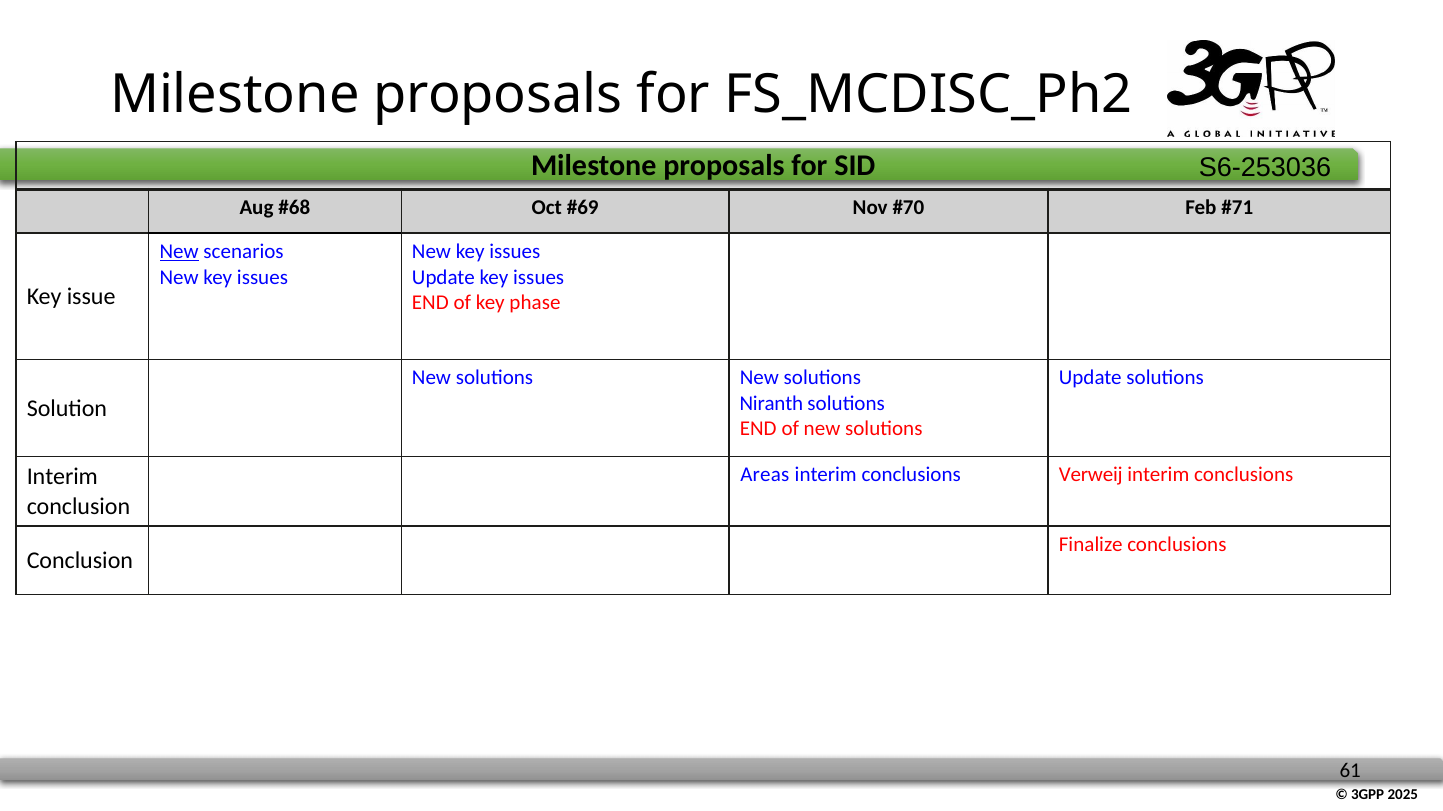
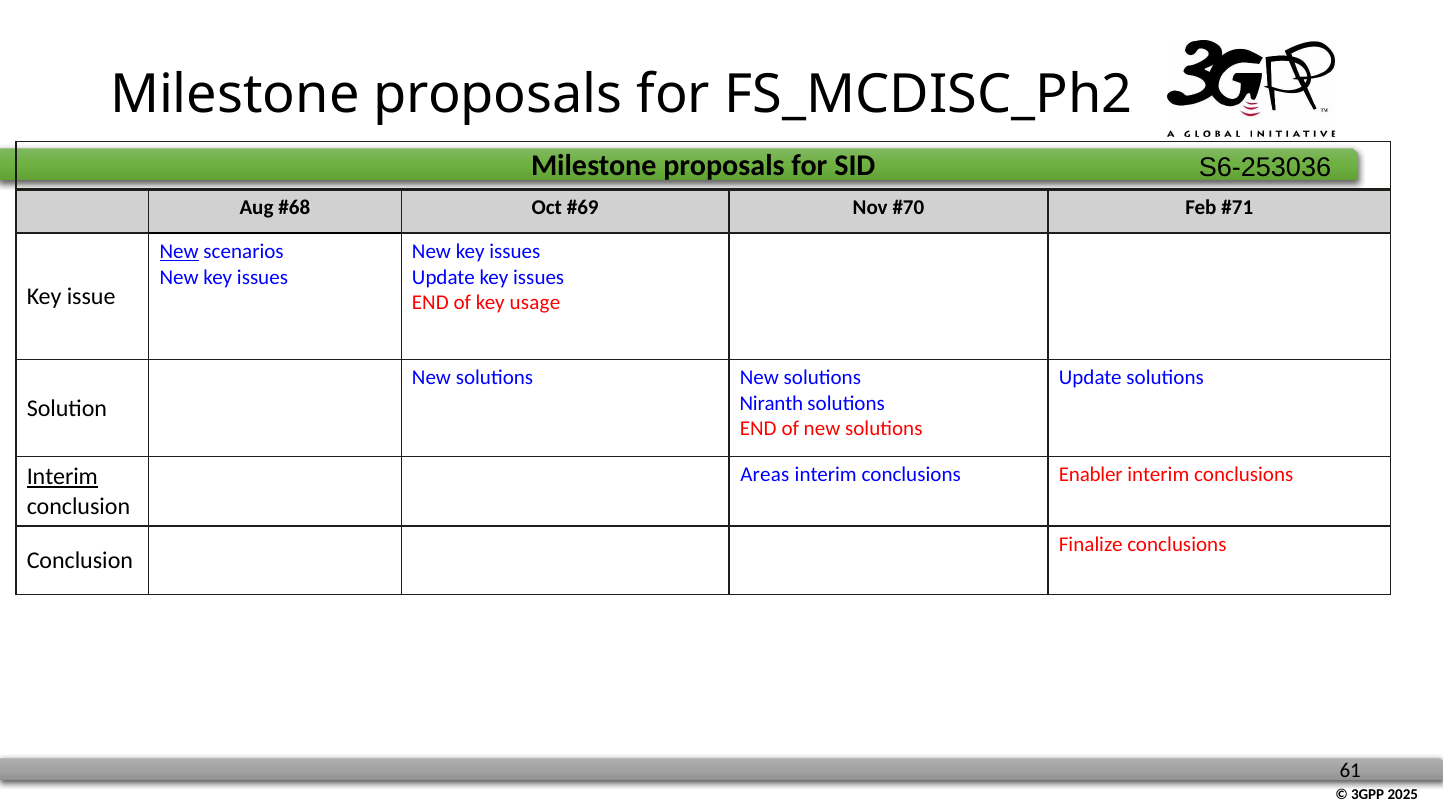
phase: phase -> usage (535, 303)
Verweij: Verweij -> Enabler (1091, 475)
Interim underline: none -> present (62, 477)
